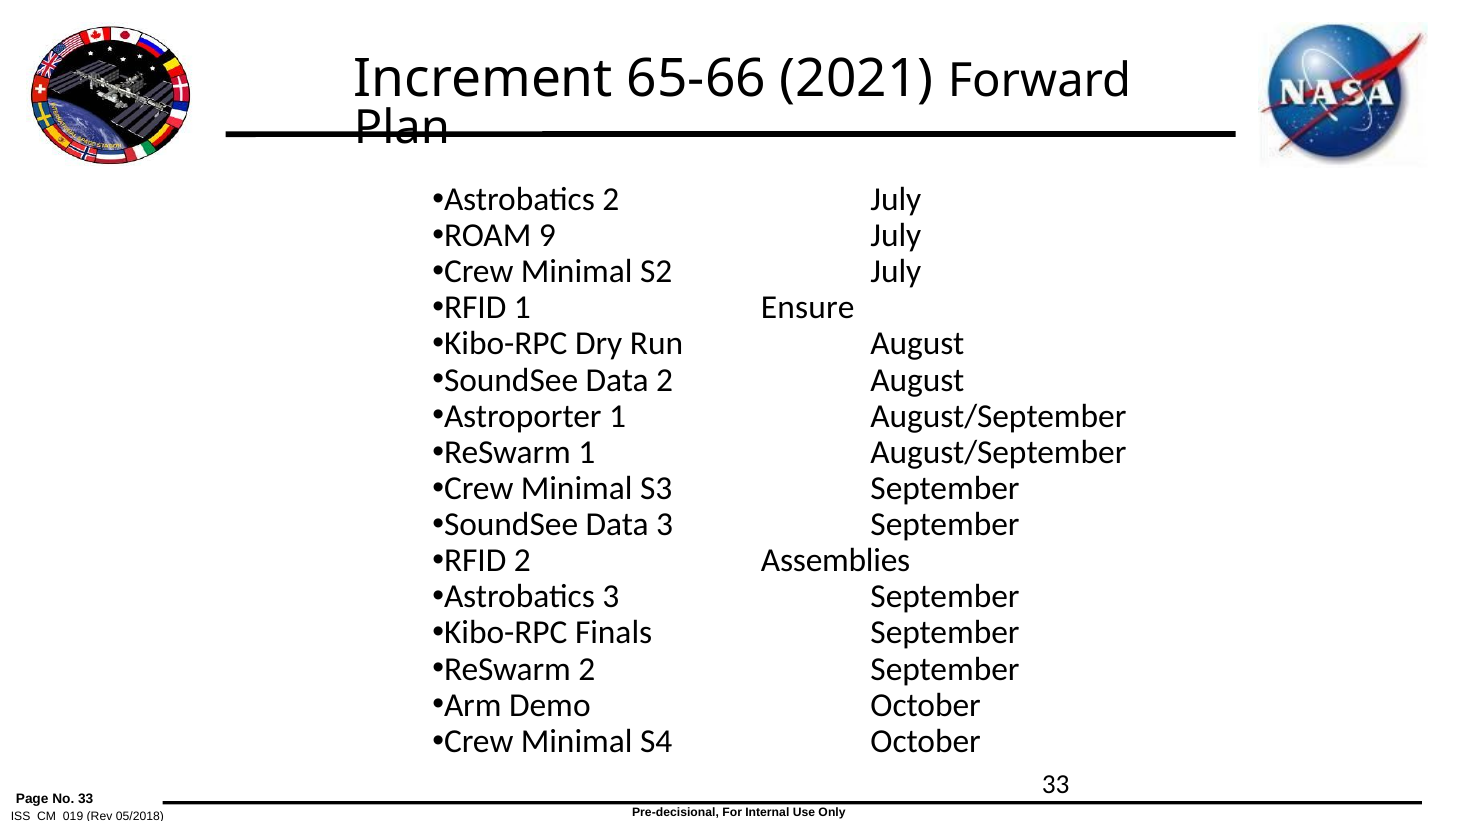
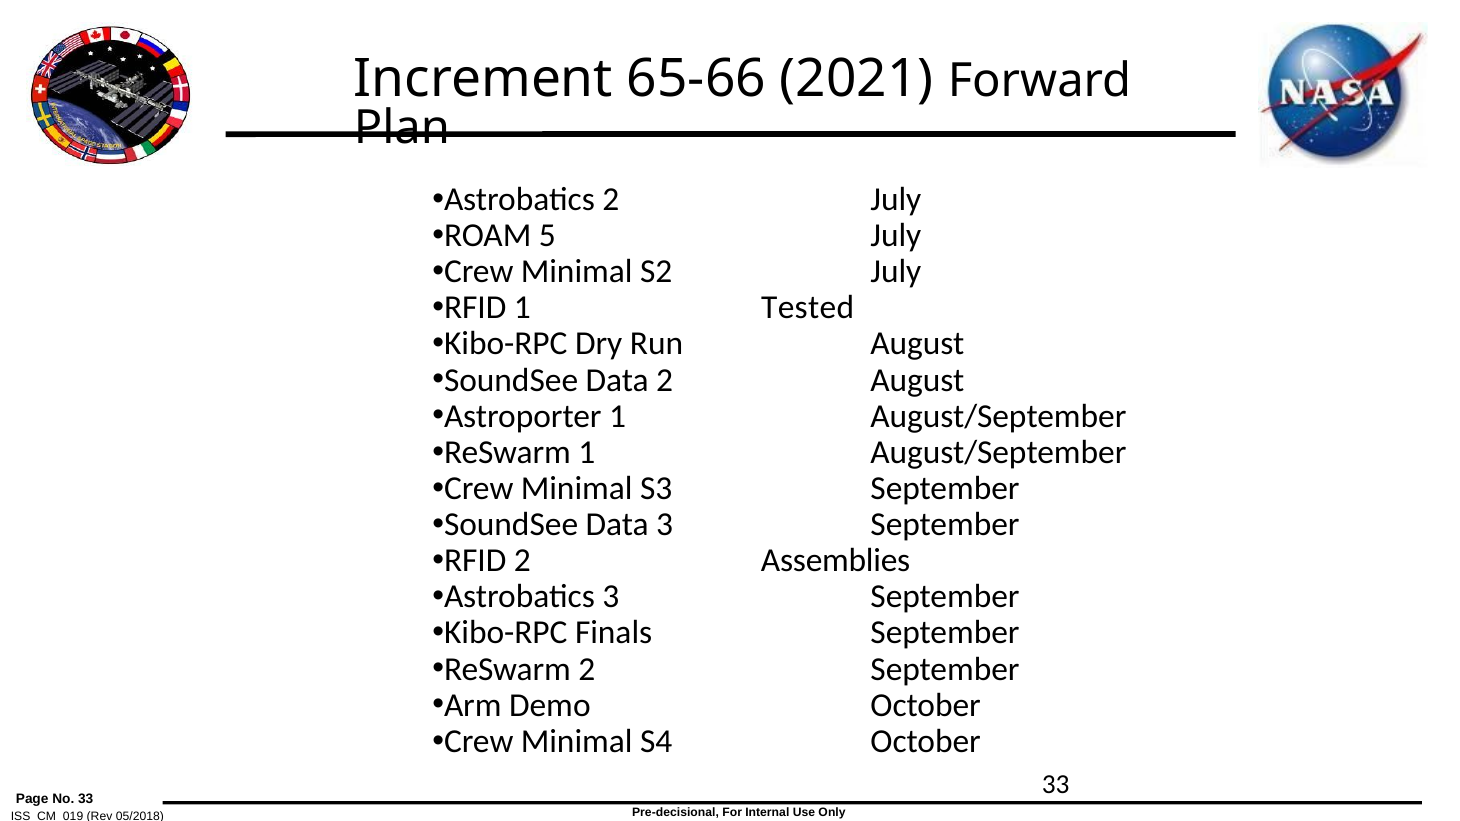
9: 9 -> 5 (547, 236)
Ensure: Ensure -> Tested (808, 308)
